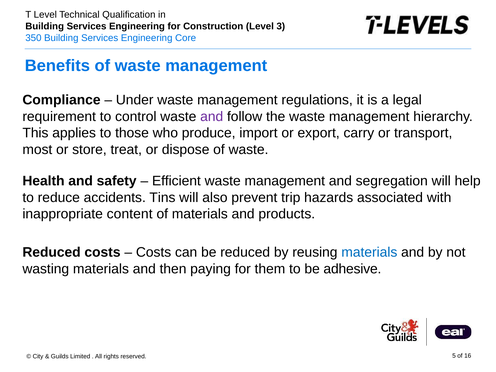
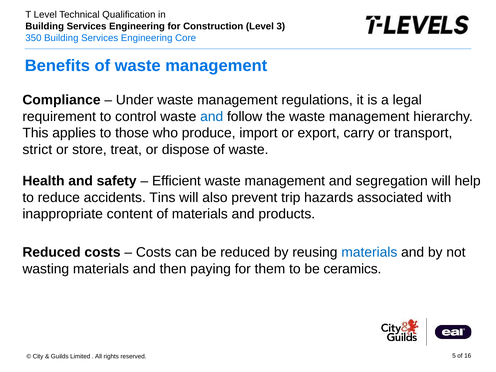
and colour: purple -> blue (212, 117)
most: most -> strict (37, 150)
adhesive: adhesive -> ceramics (352, 269)
